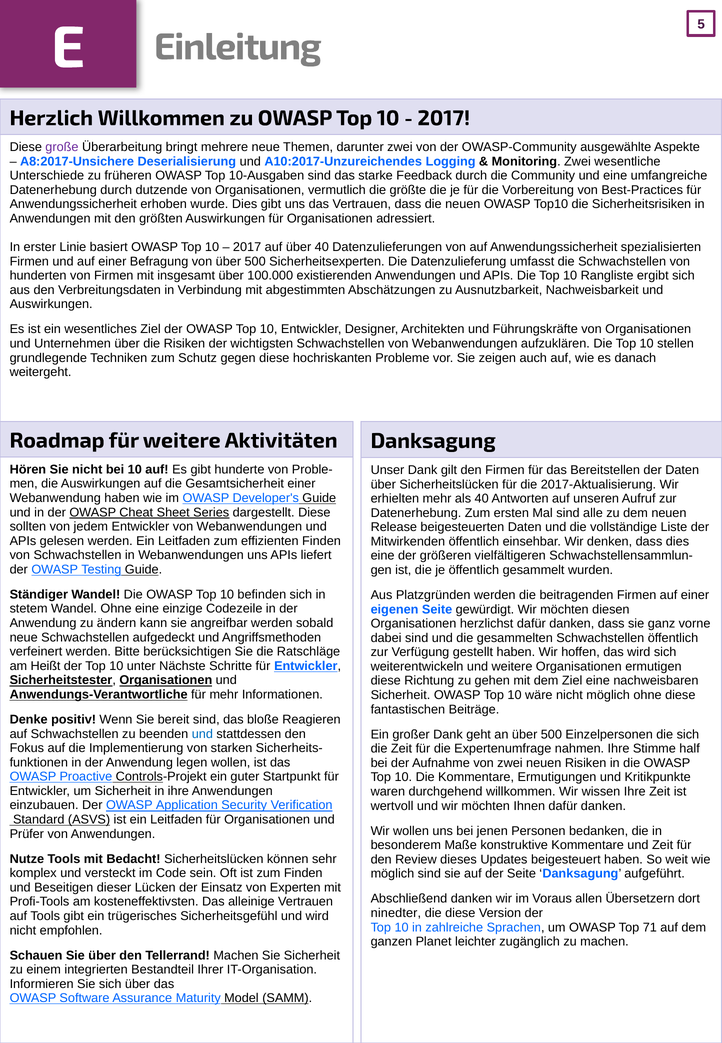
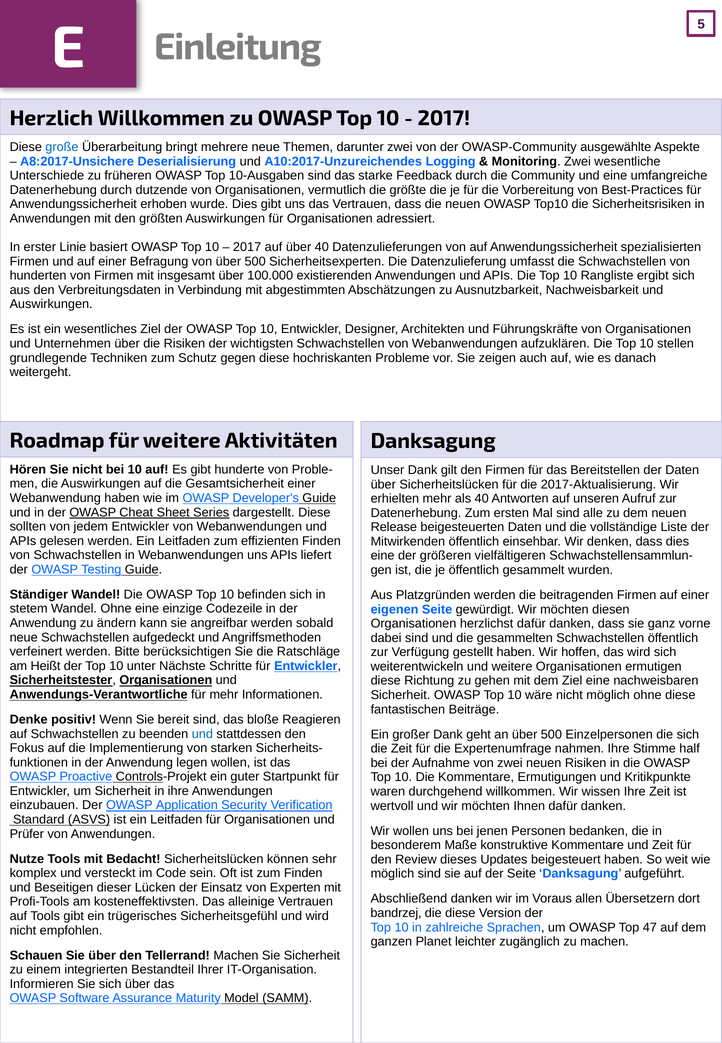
große colour: purple -> blue (62, 147)
ninedter: ninedter -> bandrzej (396, 913)
71: 71 -> 47 (650, 927)
